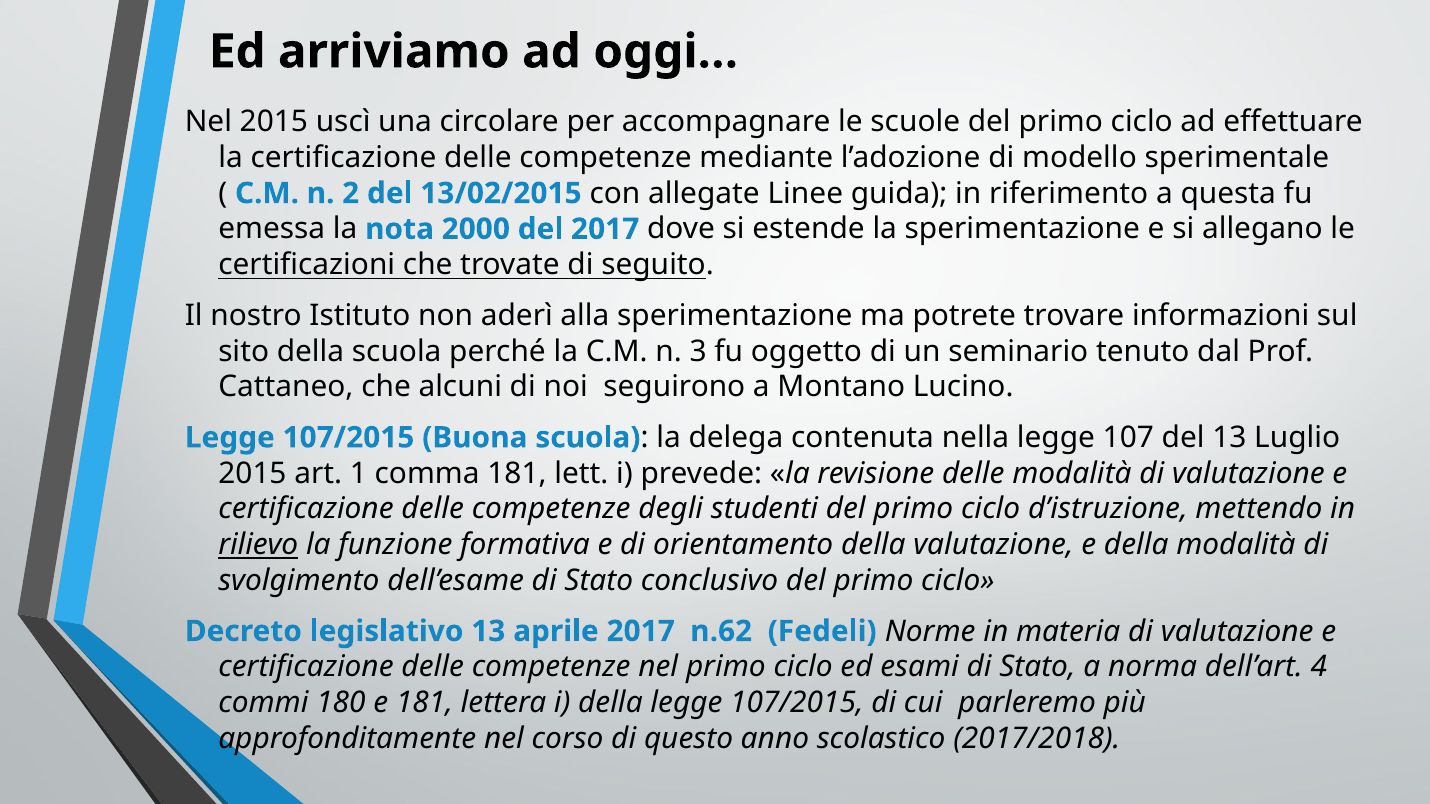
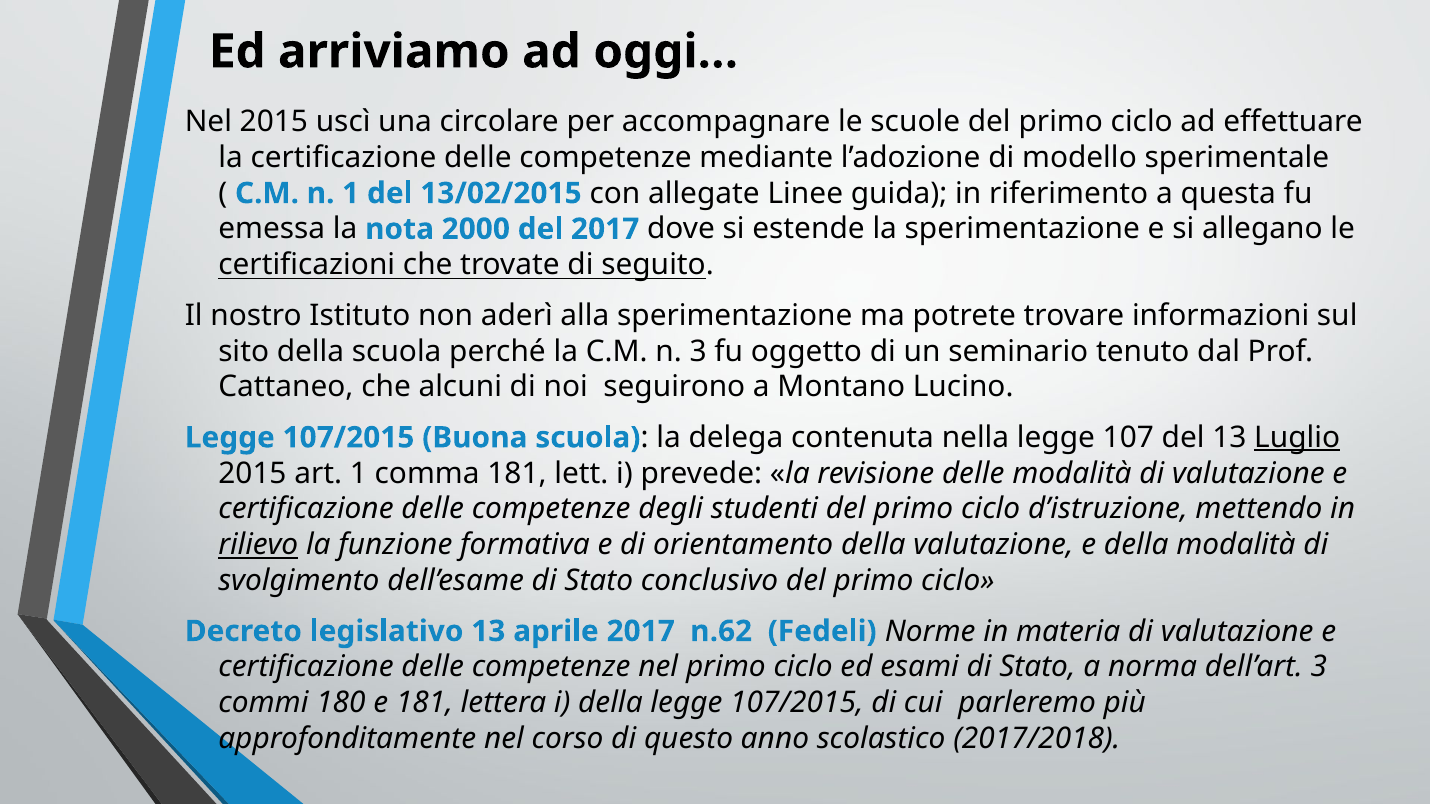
n 2: 2 -> 1 (351, 193)
Luglio underline: none -> present (1297, 438)
dell’art 4: 4 -> 3 (1319, 667)
